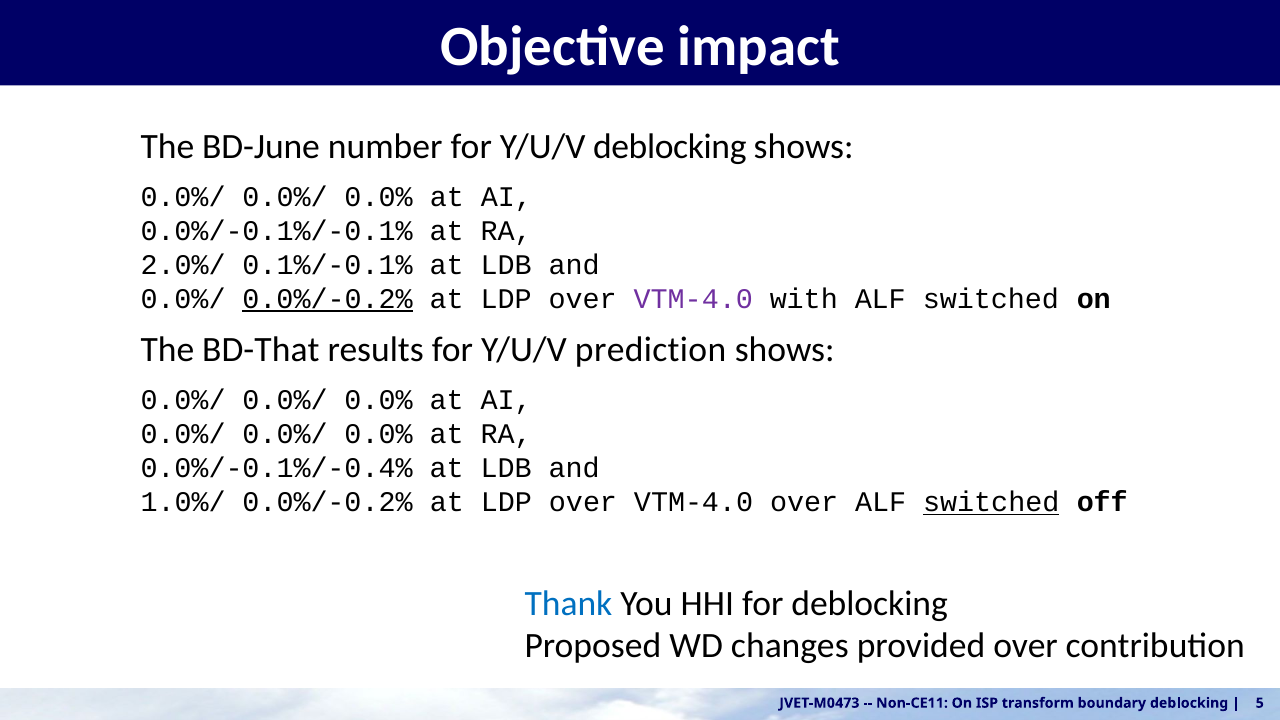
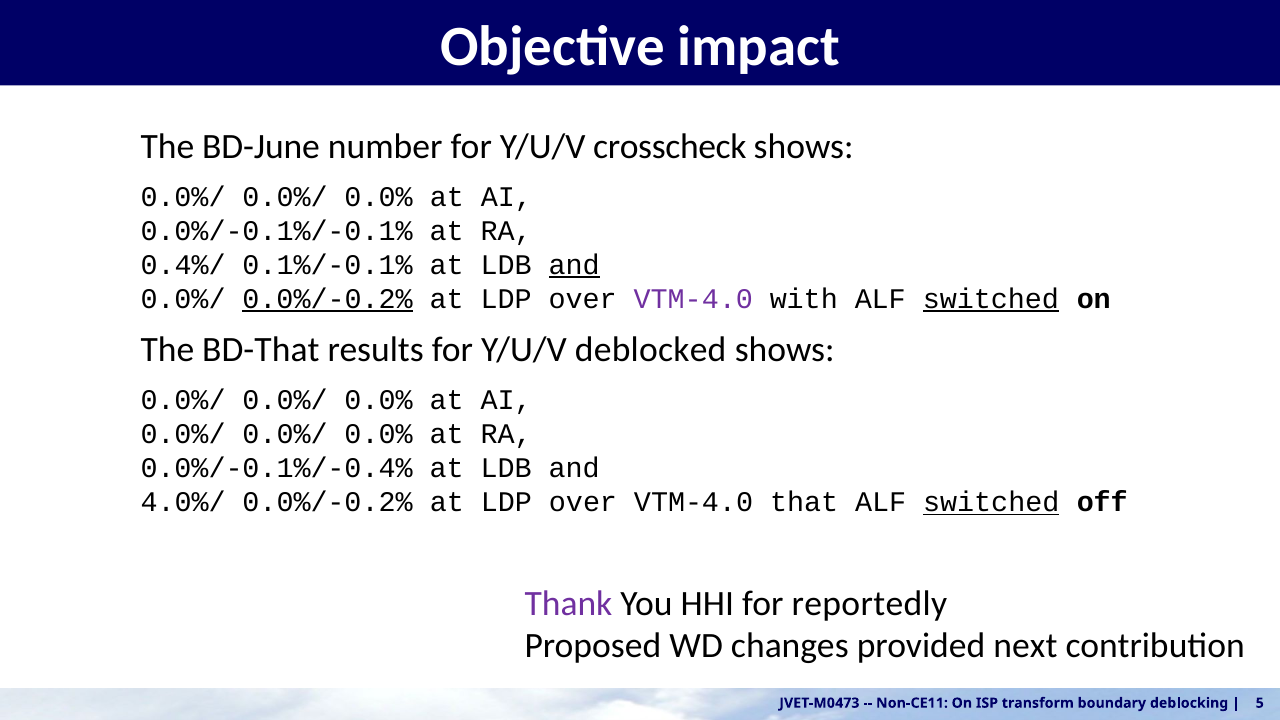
Y/U/V deblocking: deblocking -> crosscheck (670, 147)
2.0%/: 2.0%/ -> 0.4%/ (183, 265)
and underline: none -> present (574, 265)
switched underline: none -> present (991, 299)
prediction: prediction -> deblocked (651, 350)
1.0%/: 1.0%/ -> 4.0%/ (183, 502)
VTM-4.0 over: over -> that (804, 502)
Thank colour: blue -> purple (568, 603)
for deblocking: deblocking -> reportedly (869, 603)
provided over: over -> next (1025, 646)
